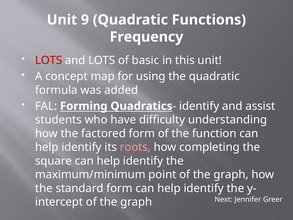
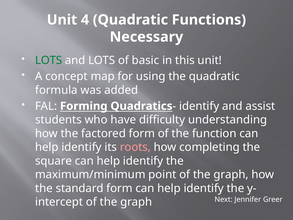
9: 9 -> 4 (85, 20)
Frequency: Frequency -> Necessary (146, 37)
LOTS colour: red -> green (49, 60)
